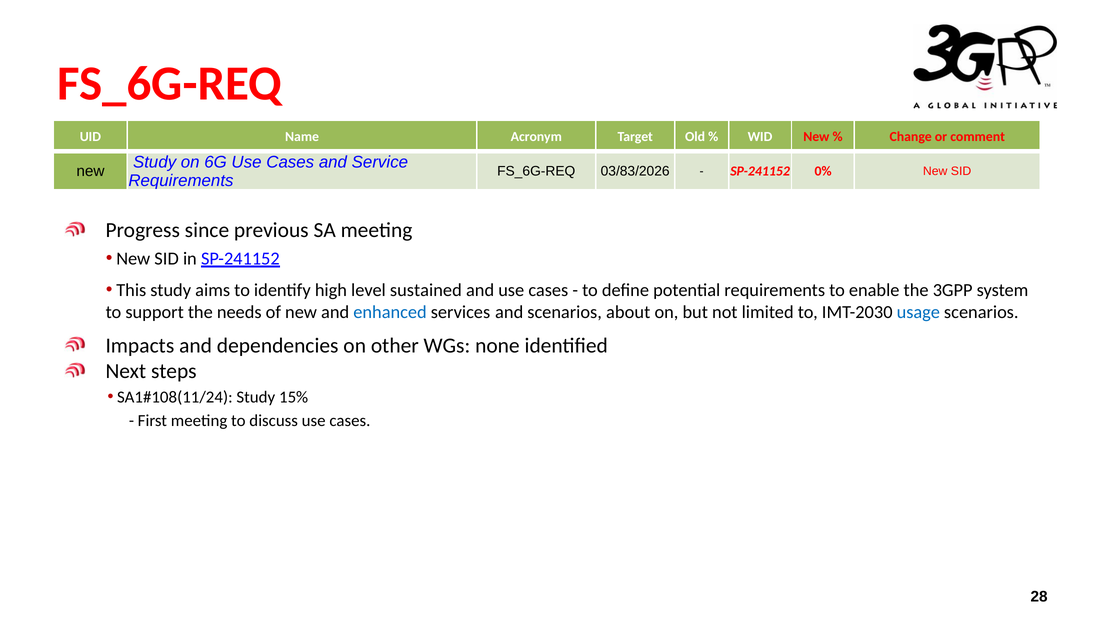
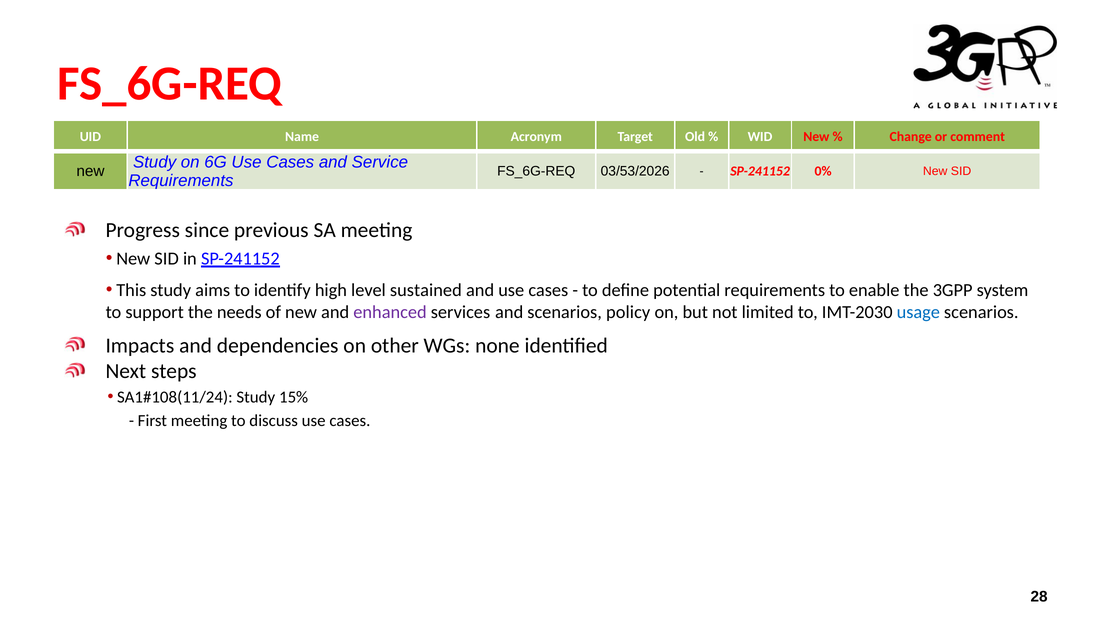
03/83/2026: 03/83/2026 -> 03/53/2026 (635, 171)
enhanced colour: blue -> purple (390, 312)
about: about -> policy (628, 312)
